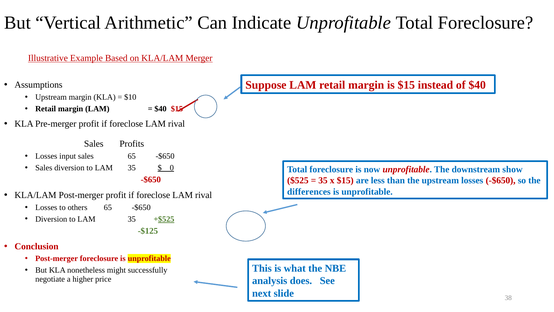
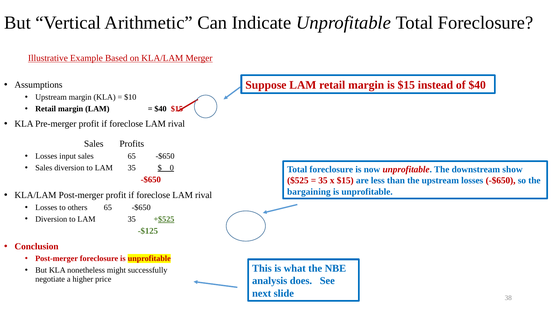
differences: differences -> bargaining (309, 191)
